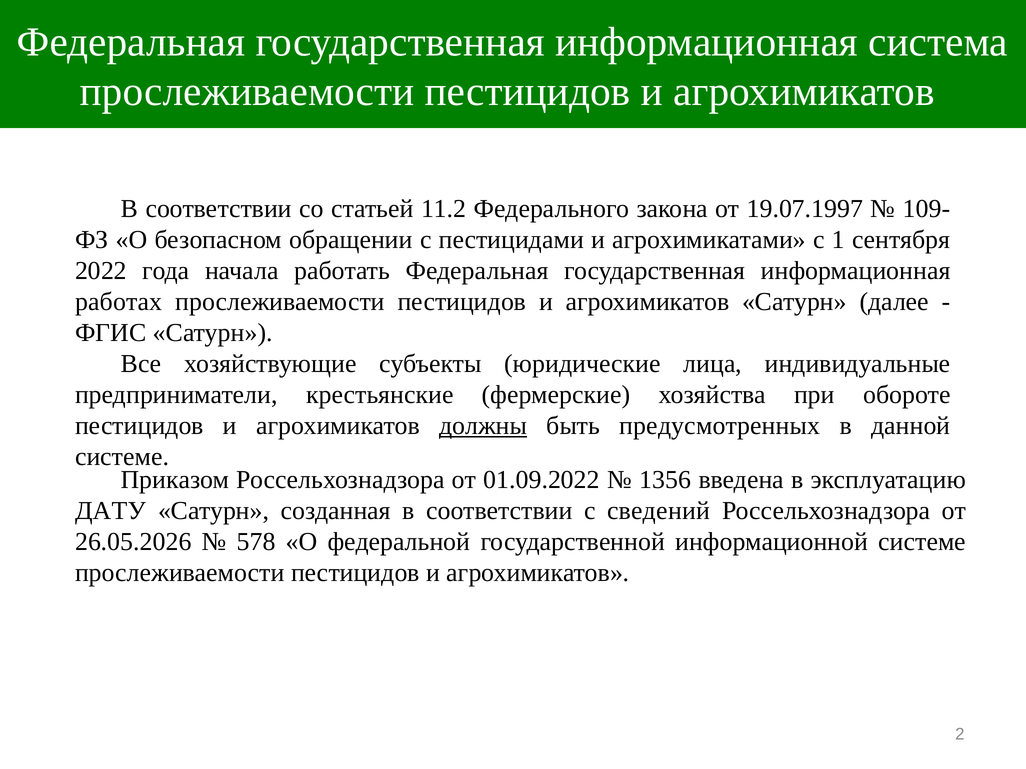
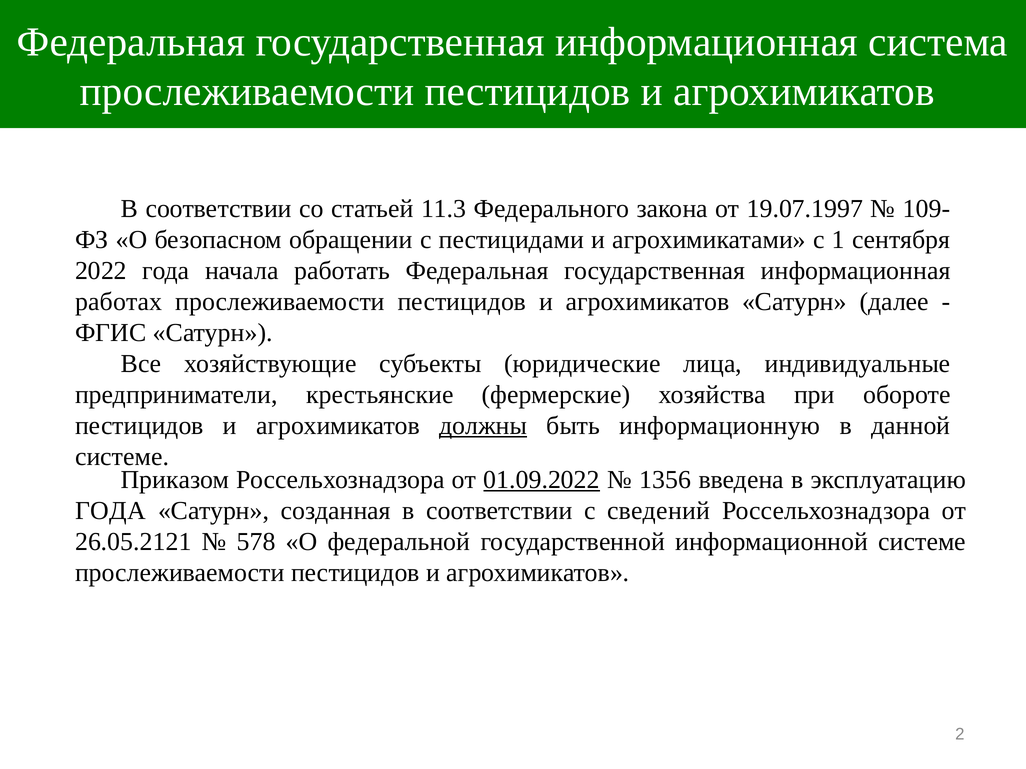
11.2: 11.2 -> 11.3 (444, 209)
предусмотренных: предусмотренных -> информационную (720, 426)
01.09.2022 underline: none -> present (542, 480)
ДАТУ: ДАТУ -> ГОДА (111, 511)
26.05.2026: 26.05.2026 -> 26.05.2121 (133, 542)
